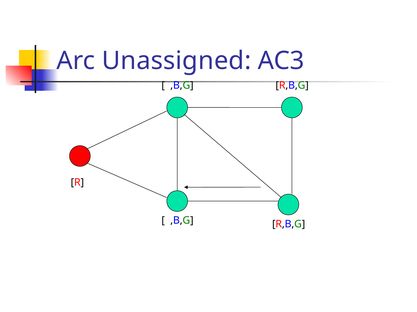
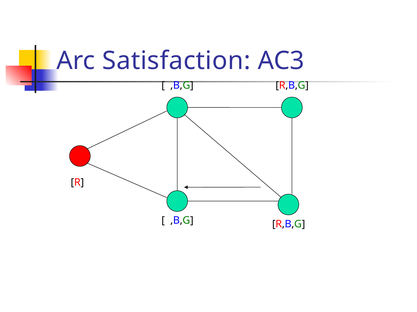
Unassigned: Unassigned -> Satisfaction (176, 61)
